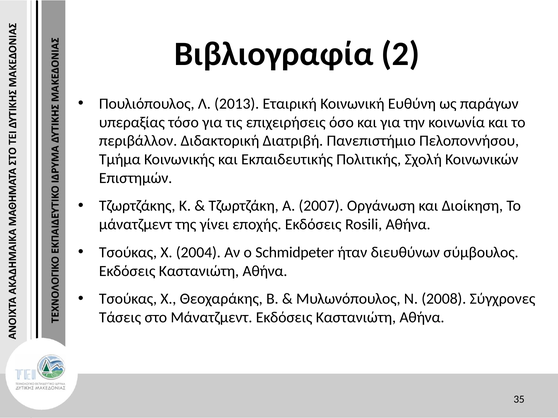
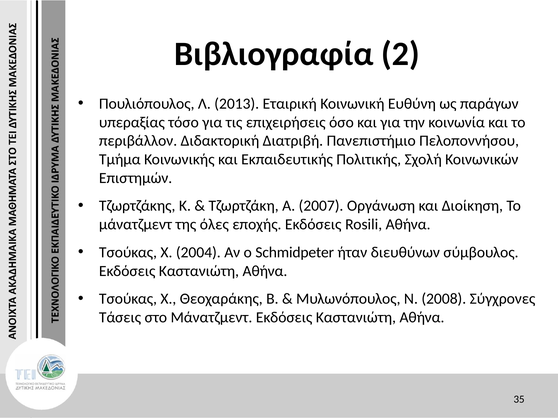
γίνει: γίνει -> όλες (214, 225)
